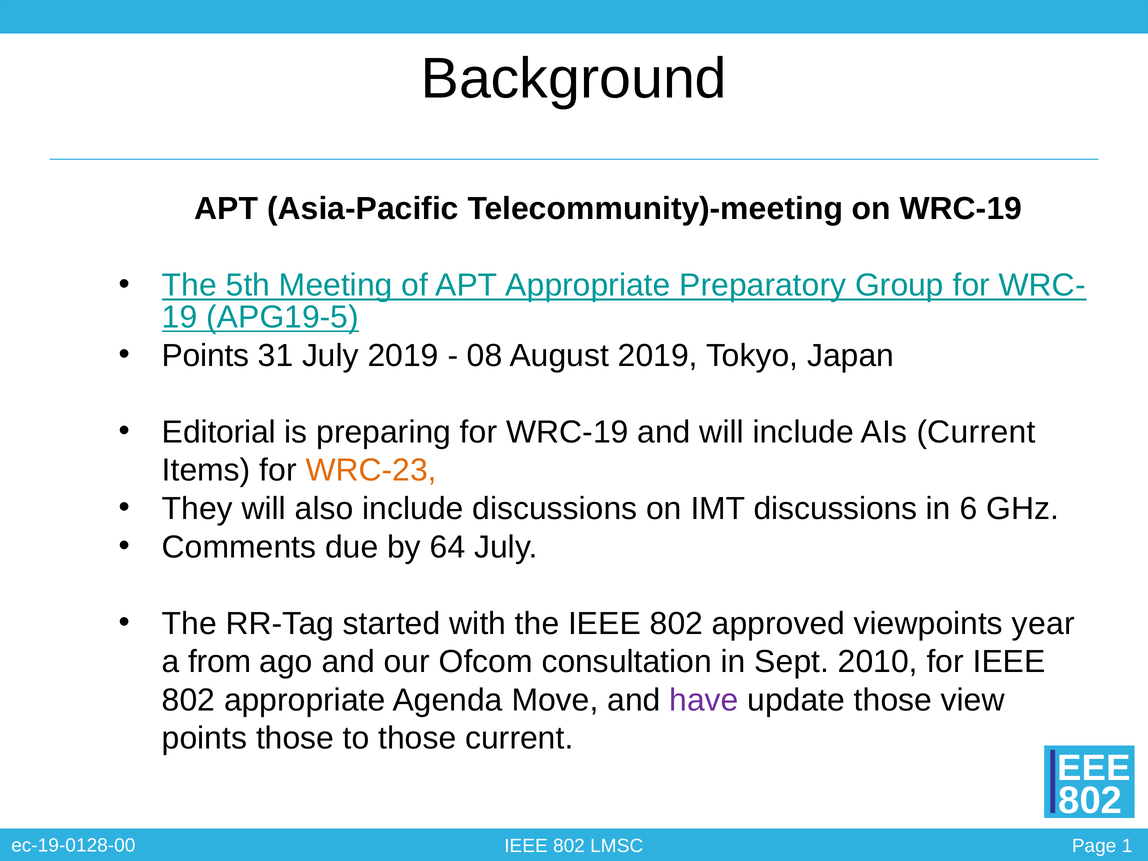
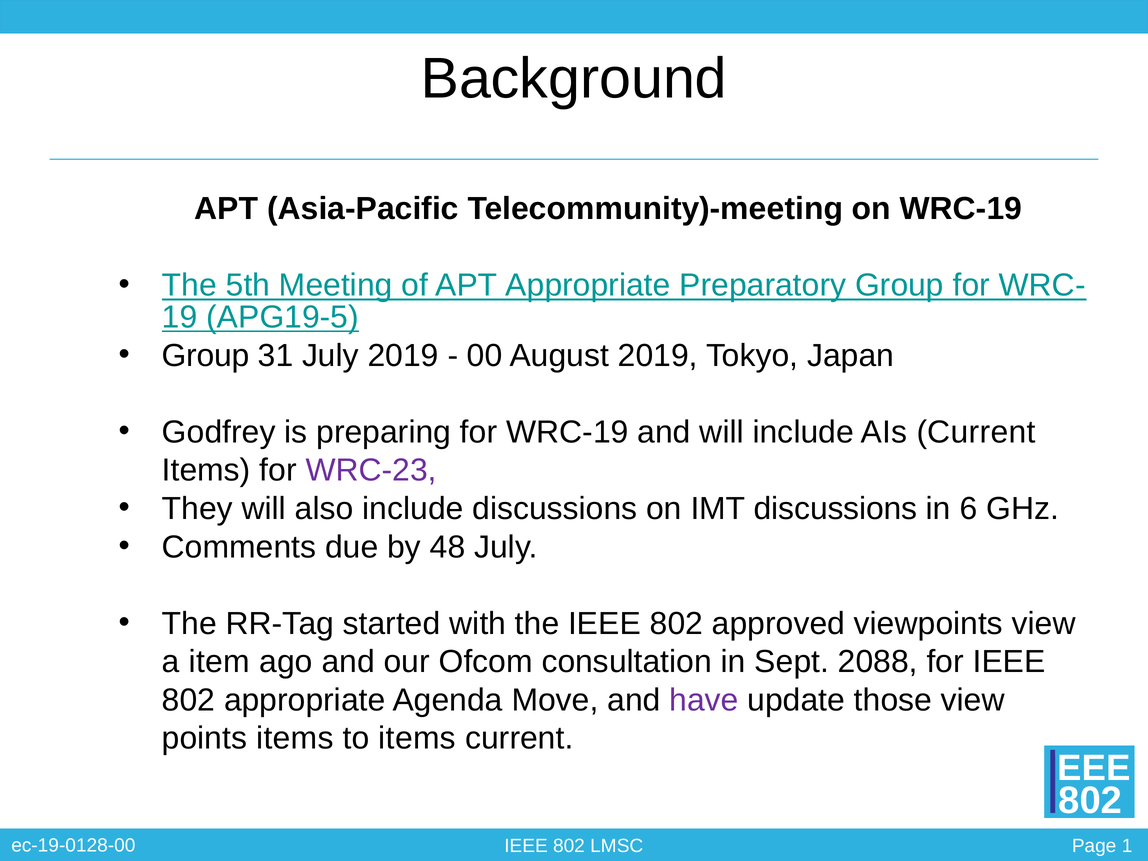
Points: Points -> Group (206, 356)
08: 08 -> 00 (485, 356)
Editorial: Editorial -> Godfrey (219, 432)
WRC-23 colour: orange -> purple (371, 470)
64: 64 -> 48 (448, 547)
viewpoints year: year -> view (1044, 624)
from: from -> item (219, 662)
2010: 2010 -> 2088 (878, 662)
points those: those -> items (295, 738)
to those: those -> items (417, 738)
